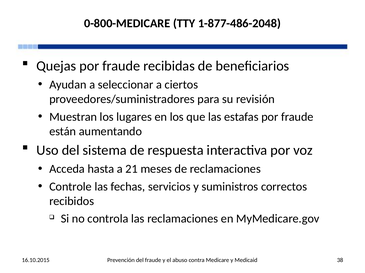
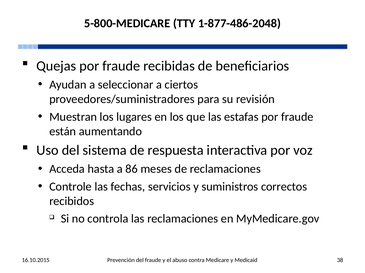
0-800-MEDICARE: 0-800-MEDICARE -> 5-800-MEDICARE (127, 23)
21: 21 -> 86 (132, 169)
